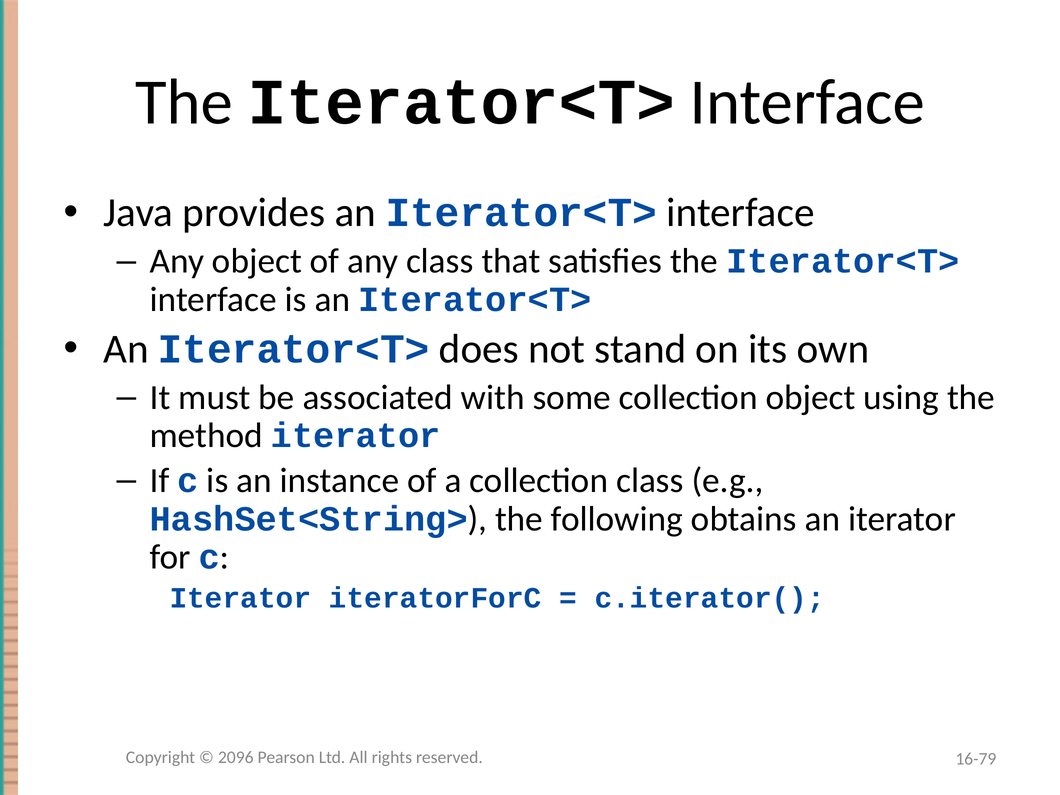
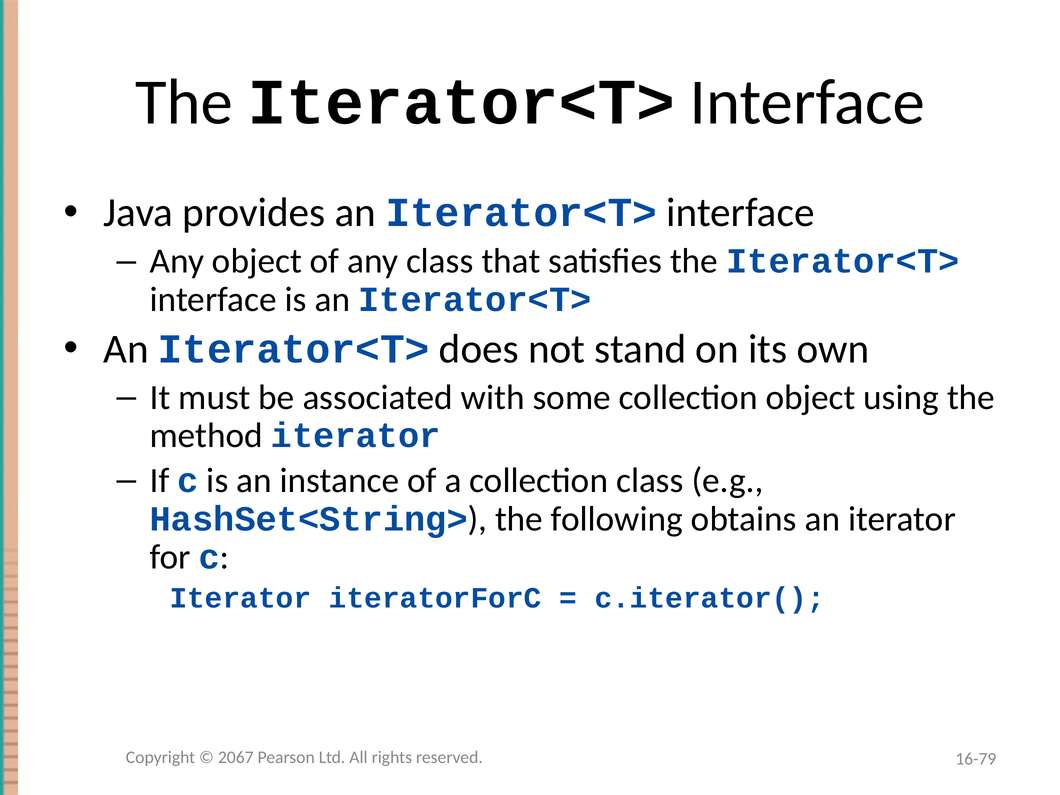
2096: 2096 -> 2067 (236, 757)
